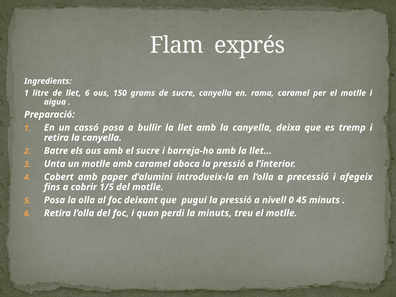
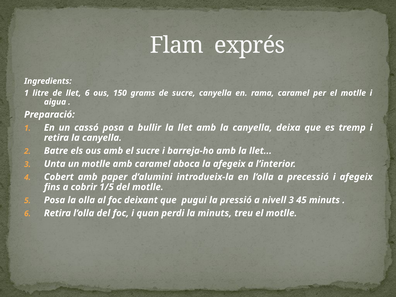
aboca la pressió: pressió -> afegeix (229, 164)
nivell 0: 0 -> 3 (291, 200)
